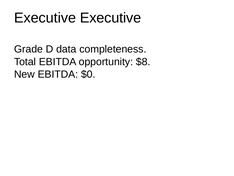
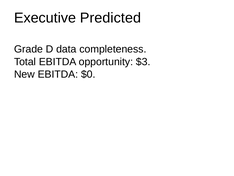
Executive Executive: Executive -> Predicted (110, 18)
$8: $8 -> $3 (143, 62)
